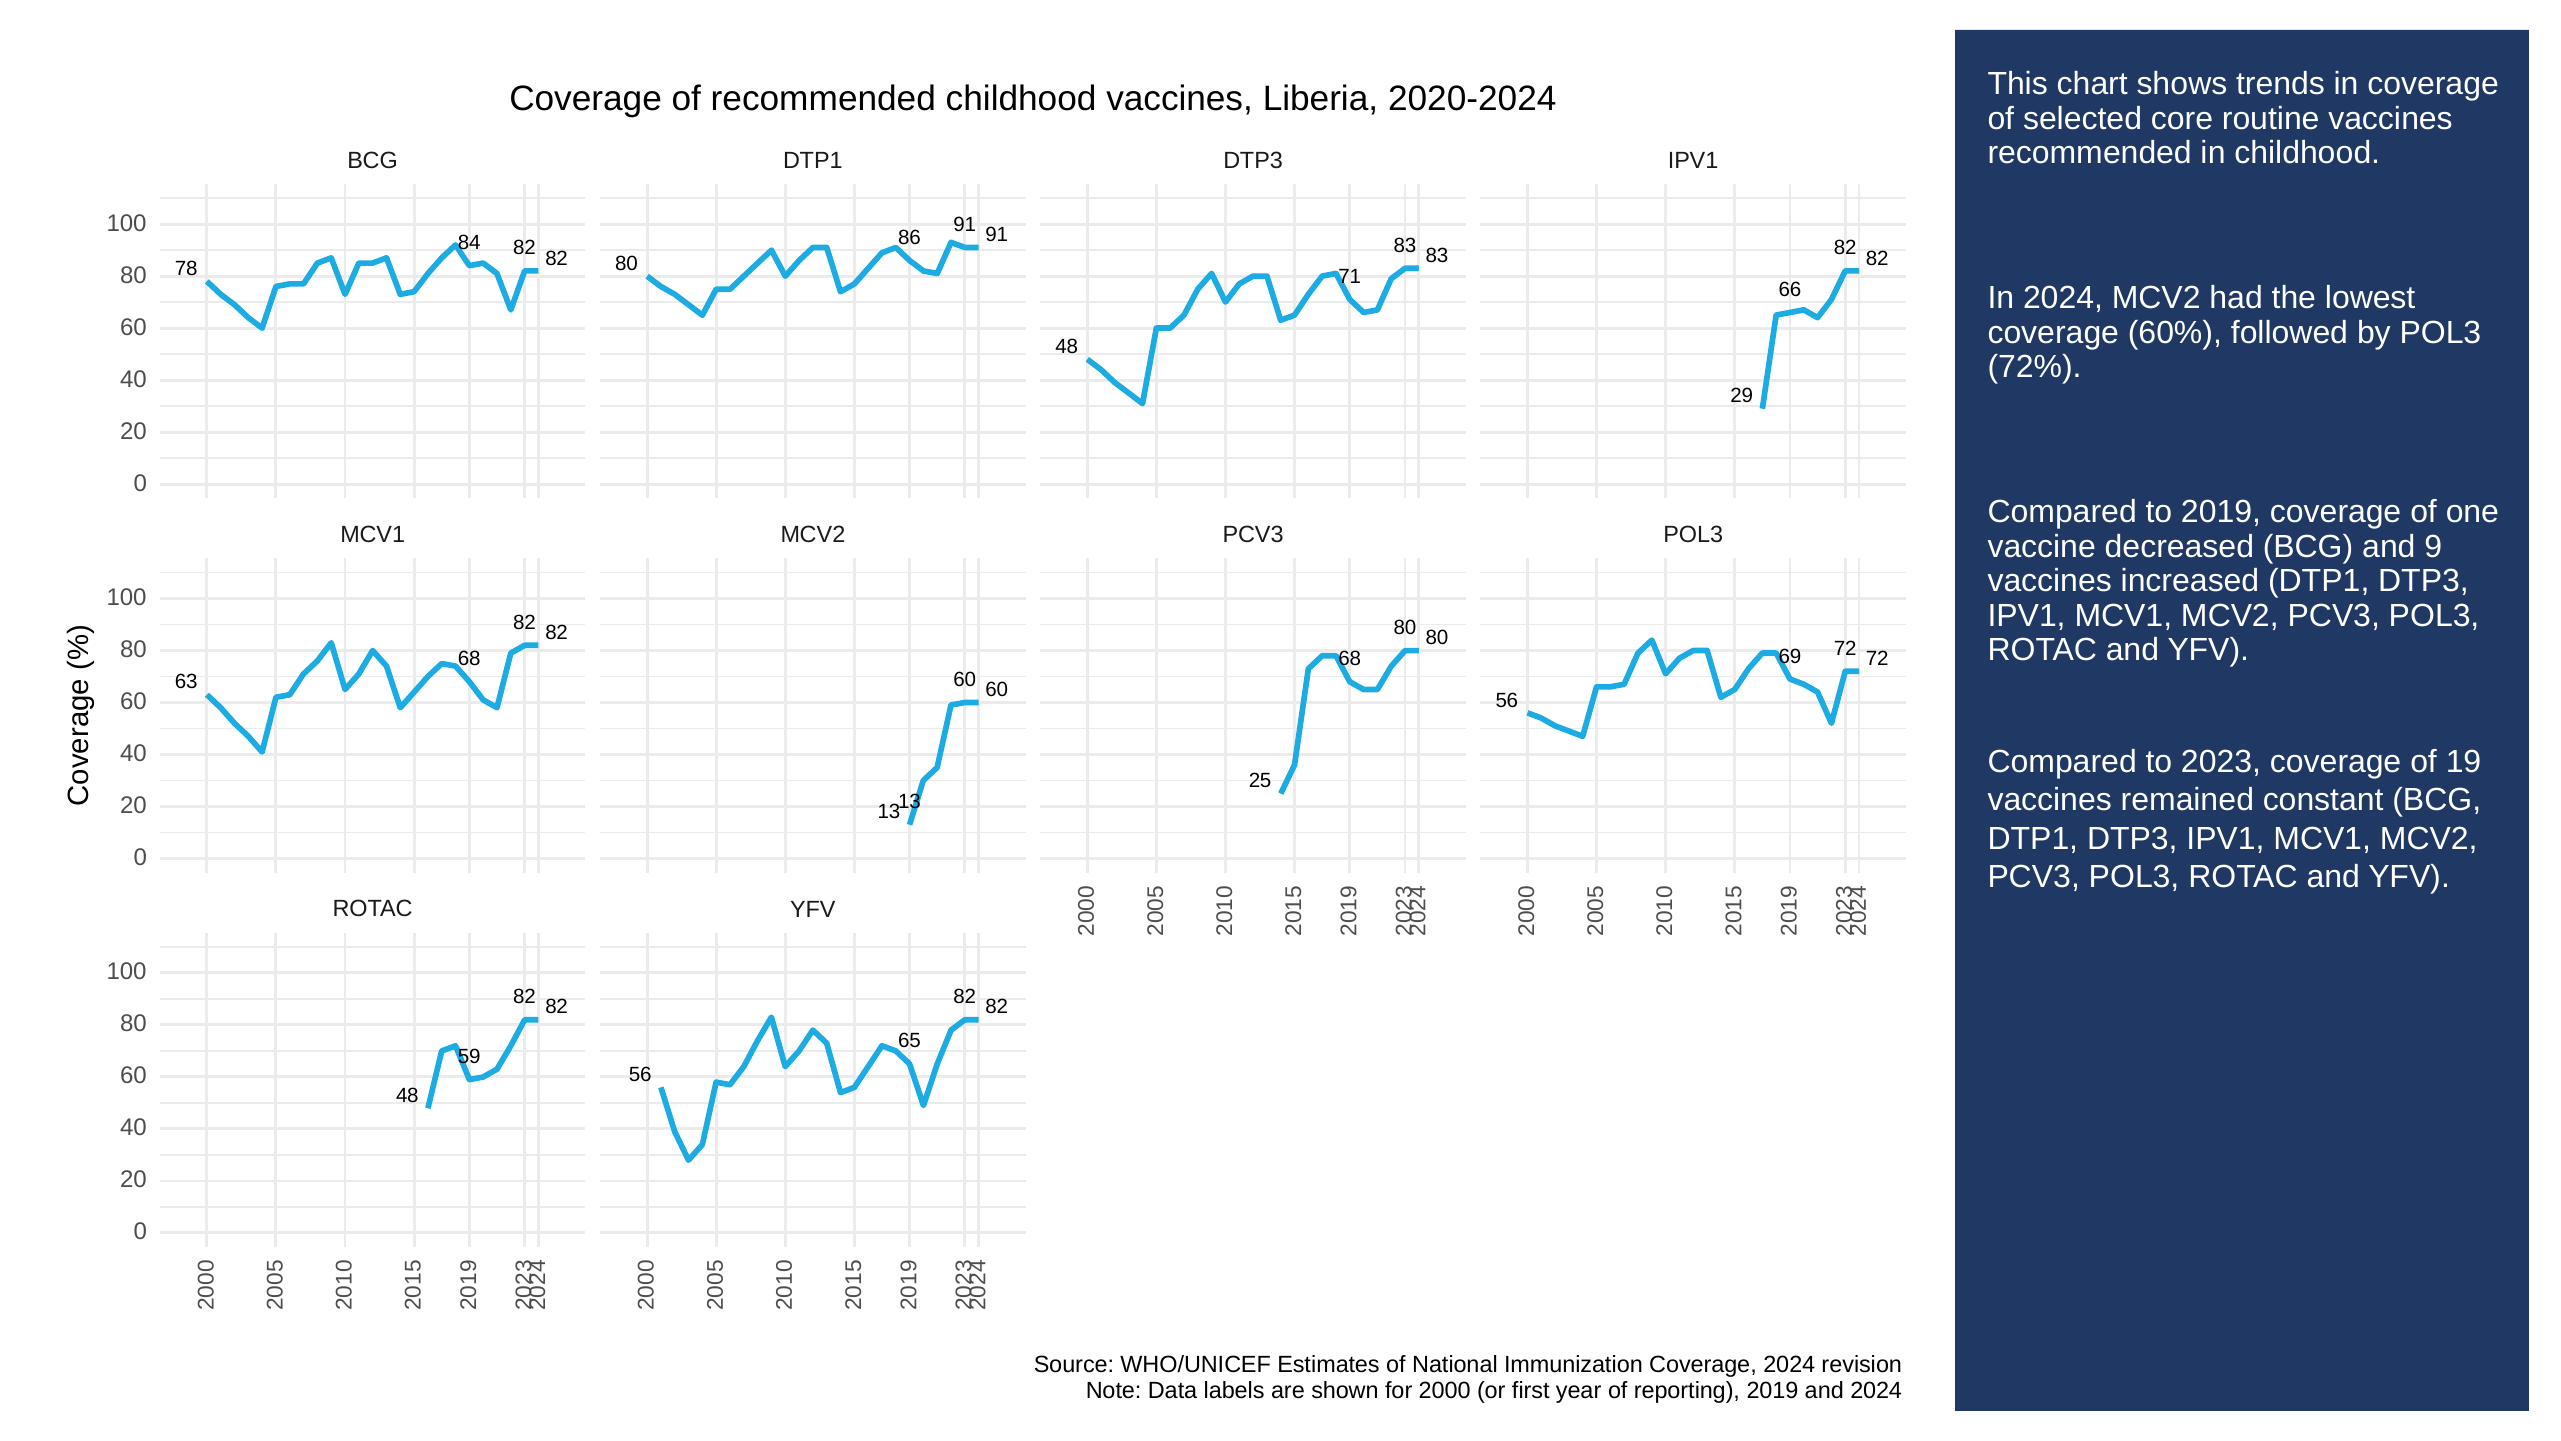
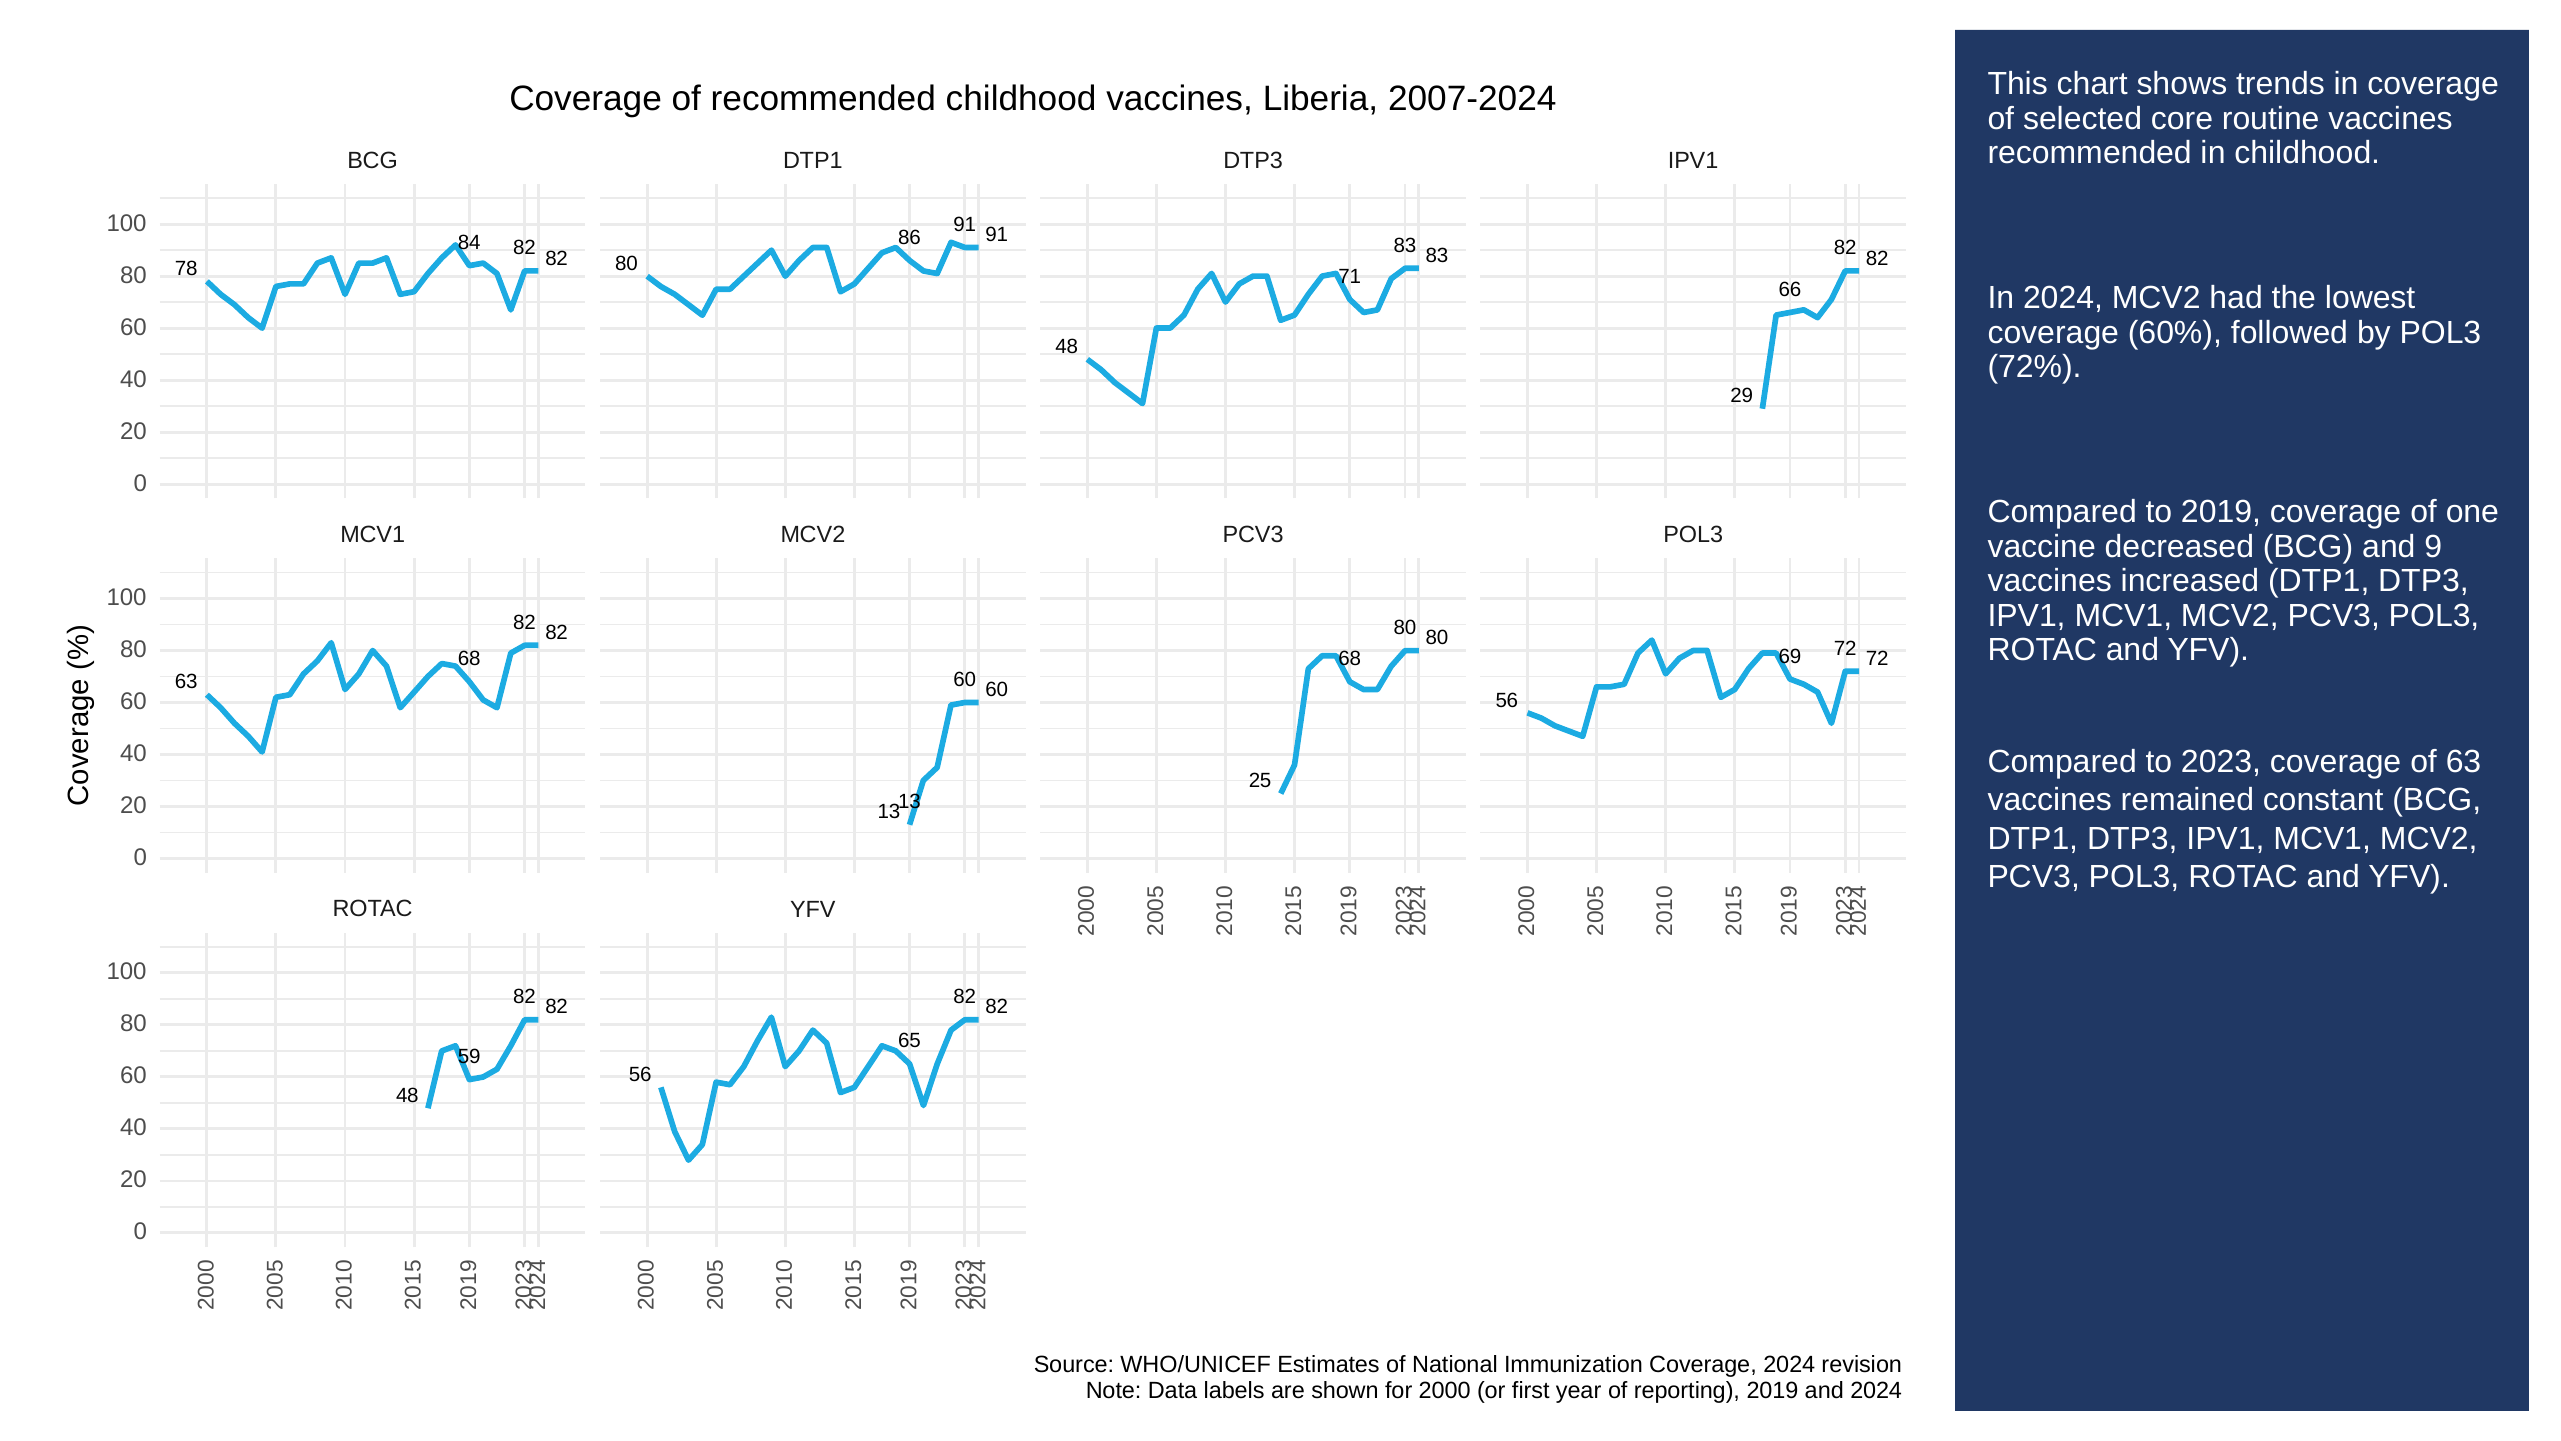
2020-2024: 2020-2024 -> 2007-2024 (1472, 99)
of 19: 19 -> 63 (2463, 761)
